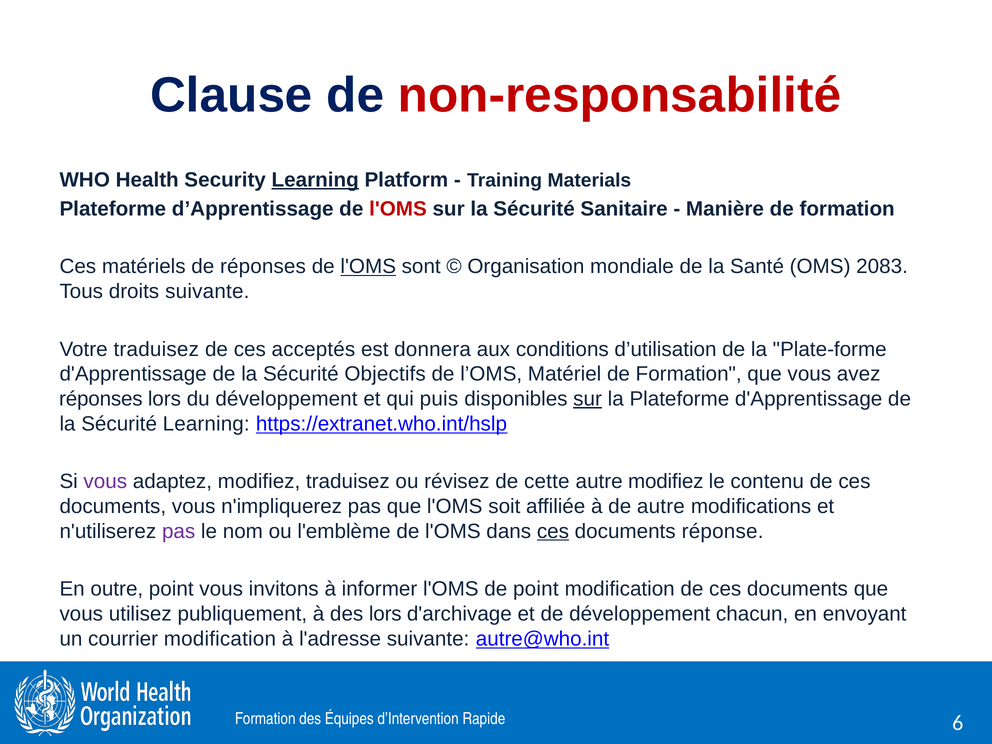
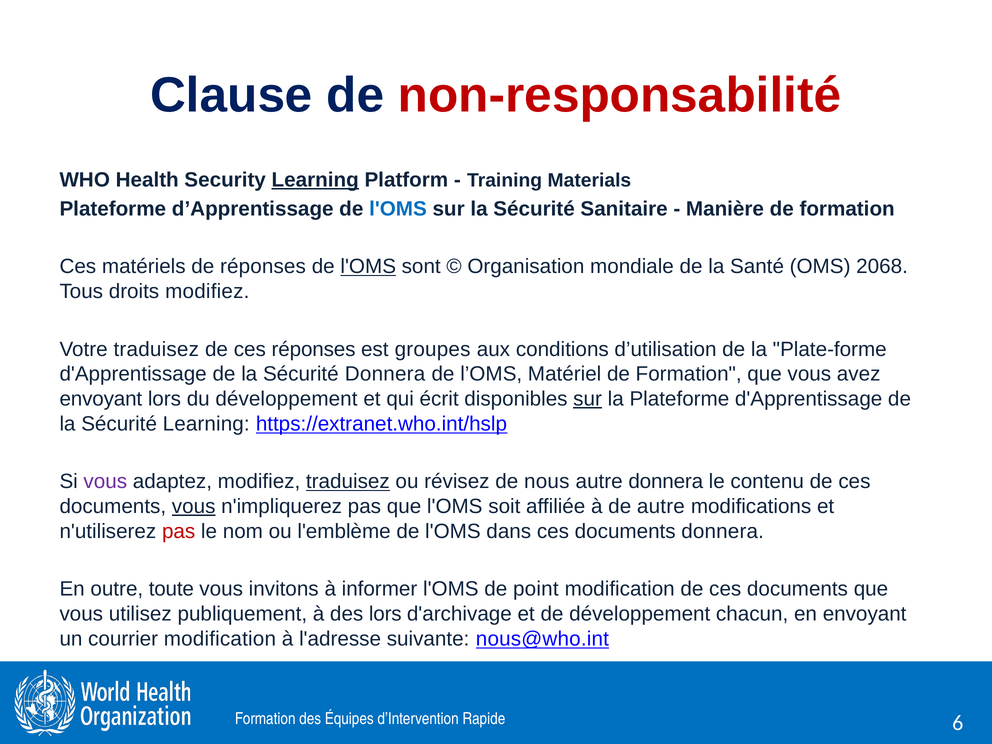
l'OMS colour: red -> blue (398, 209)
2083: 2083 -> 2068 (882, 267)
droits suivante: suivante -> modifiez (207, 291)
ces acceptés: acceptés -> réponses (314, 349)
donnera: donnera -> groupes (433, 349)
Sécurité Objectifs: Objectifs -> Donnera (385, 374)
réponses: réponses -> envoyant (101, 399)
puis: puis -> écrit (439, 399)
traduisez underline: none -> present (348, 482)
cette: cette -> nous (547, 482)
autre modifiez: modifiez -> donnera (666, 482)
vous underline: none -> present (194, 506)
pas colour: purple -> red (179, 531)
ces underline: present -> none (553, 531)
documents réponse: réponse -> donnera (723, 531)
outre point: point -> toute (171, 589)
autre@who.int: autre@who.int -> nous@who.int (542, 639)
